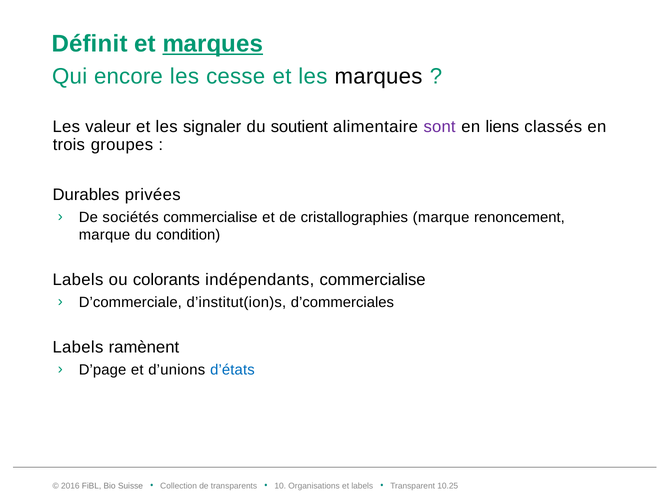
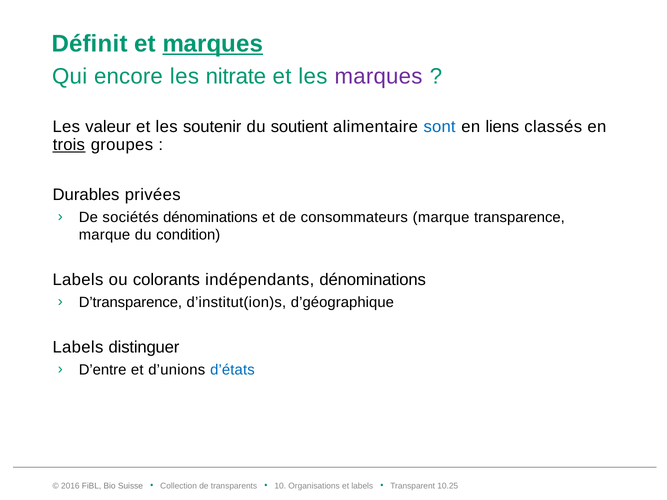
cesse: cesse -> nitrate (236, 76)
marques colour: black -> purple (378, 76)
signaler: signaler -> soutenir (212, 127)
sont colour: purple -> blue (440, 127)
trois underline: none -> present (69, 145)
sociétés commercialise: commercialise -> dénominations (210, 217)
cristallographies: cristallographies -> consommateurs (354, 217)
renoncement: renoncement -> transparence (519, 217)
indépendants commercialise: commercialise -> dénominations (373, 280)
D’commerciale: D’commerciale -> D’transparence (130, 303)
d’commerciales: d’commerciales -> d’géographique (342, 303)
ramènent: ramènent -> distinguer (144, 348)
D’page: D’page -> D’entre (103, 370)
